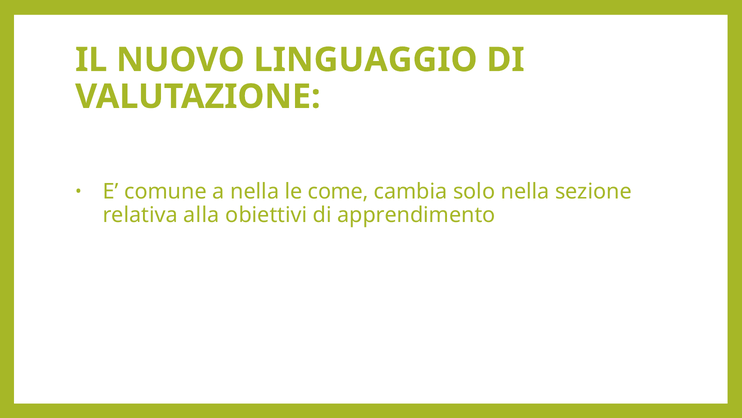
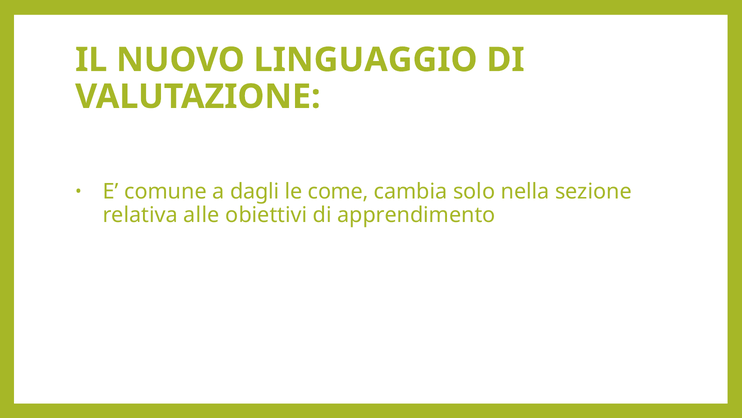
a nella: nella -> dagli (255, 191)
alla: alla -> alle (201, 215)
